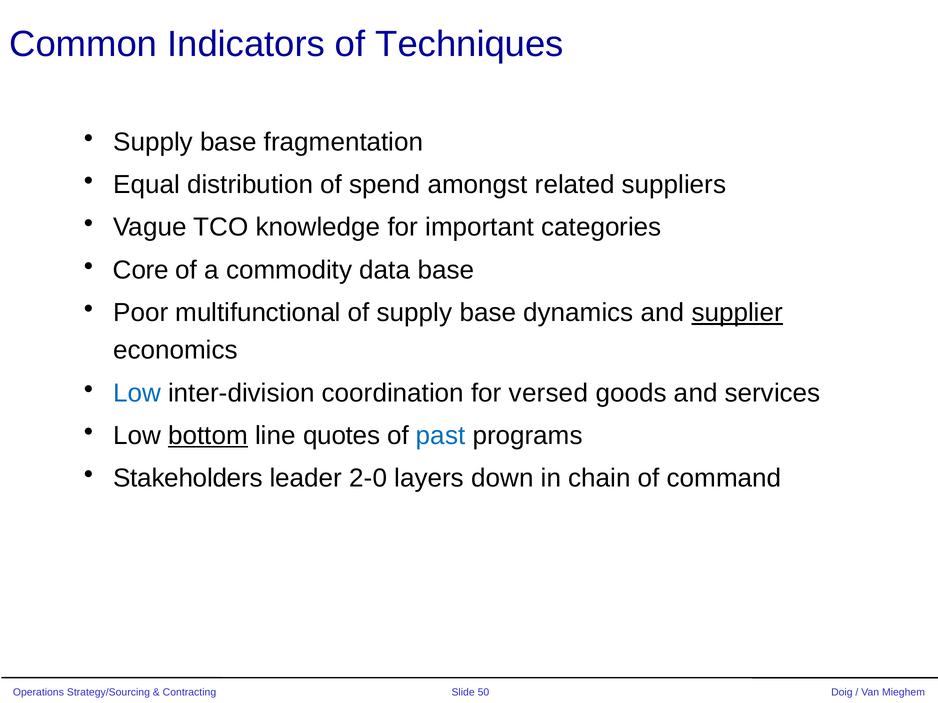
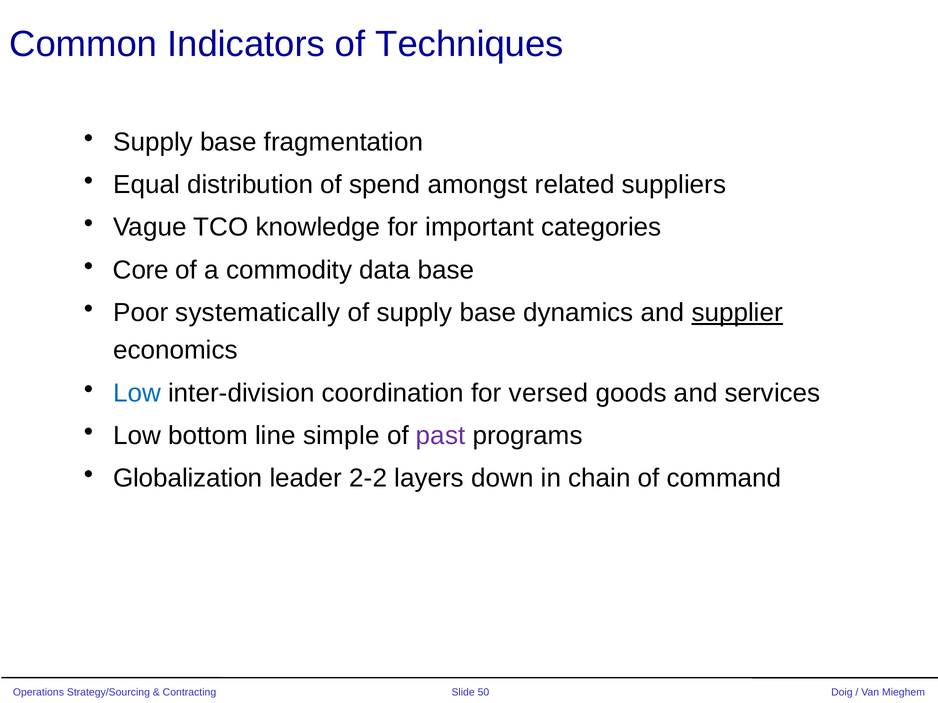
multifunctional: multifunctional -> systematically (258, 313)
bottom underline: present -> none (208, 436)
quotes: quotes -> simple (341, 436)
past colour: blue -> purple (441, 436)
Stakeholders: Stakeholders -> Globalization (188, 479)
2-0: 2-0 -> 2-2 (368, 479)
